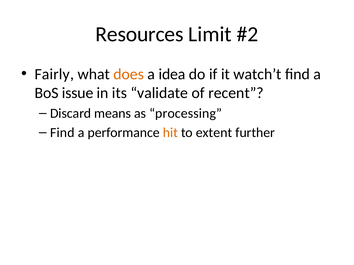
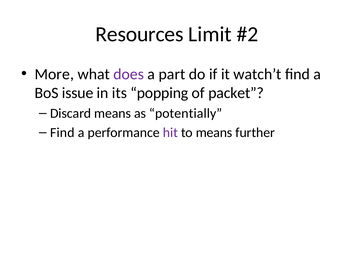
Fairly: Fairly -> More (54, 74)
does colour: orange -> purple (129, 74)
idea: idea -> part (172, 74)
validate: validate -> popping (159, 93)
recent: recent -> packet (236, 93)
processing: processing -> potentially (186, 113)
hit colour: orange -> purple (170, 133)
to extent: extent -> means (214, 133)
